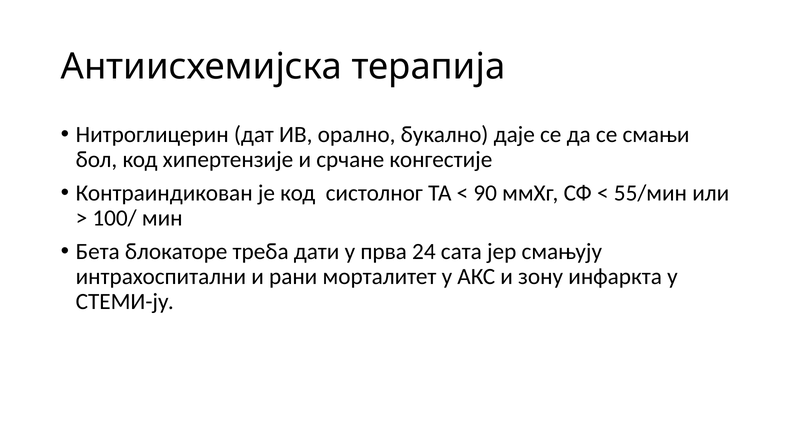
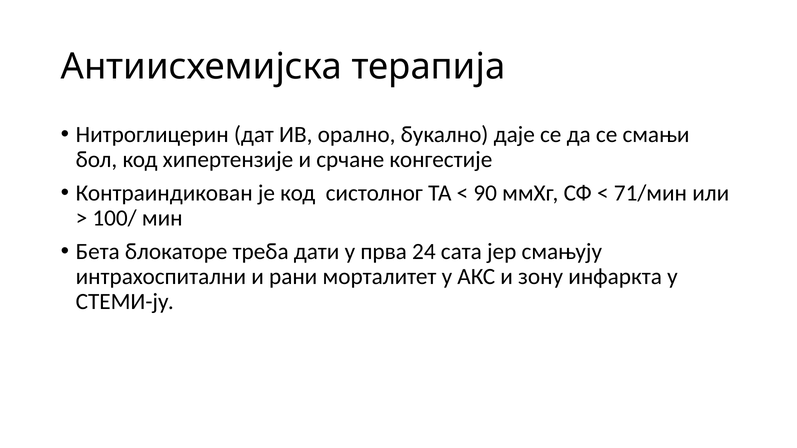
55/мин: 55/мин -> 71/мин (650, 193)
